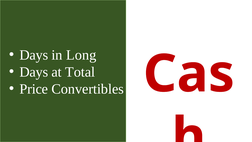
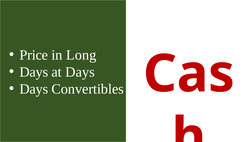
Days: Days -> Price (34, 55)
at Total: Total -> Days (80, 72)
Price: Price -> Days (34, 89)
